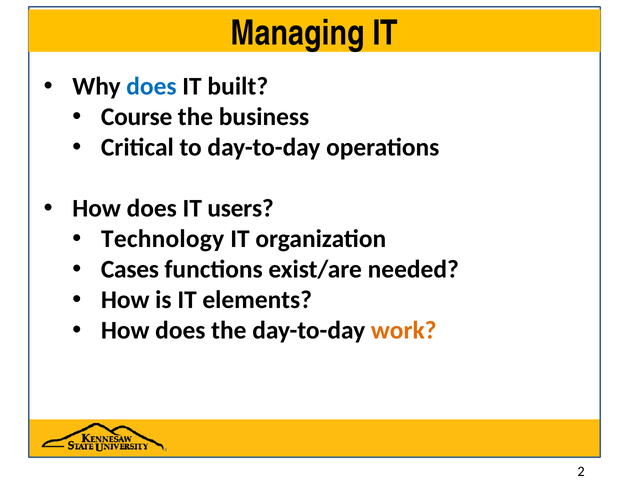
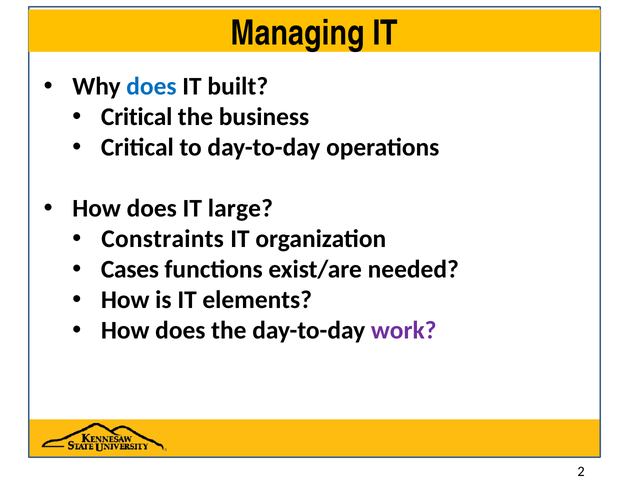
Course: Course -> Critical (137, 117)
users: users -> large (240, 209)
Technology: Technology -> Constraints (163, 239)
work colour: orange -> purple (404, 331)
